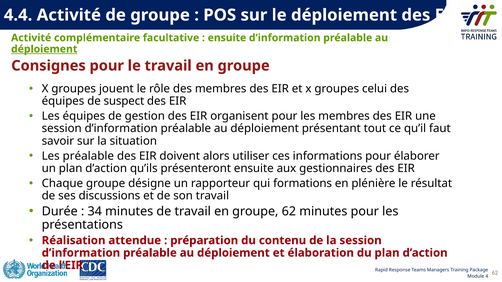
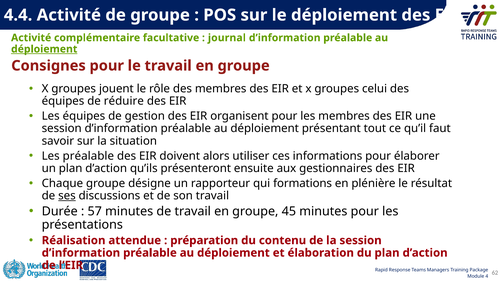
ensuite: ensuite -> journal (227, 38)
suspect: suspect -> réduire (124, 101)
ses underline: none -> present (67, 196)
34: 34 -> 57 (95, 212)
groupe 62: 62 -> 45 (289, 212)
